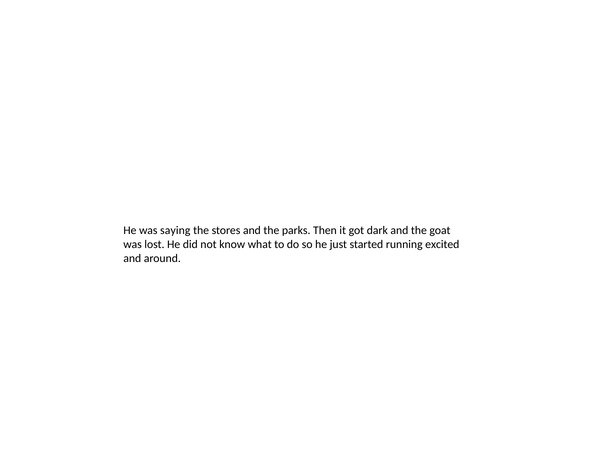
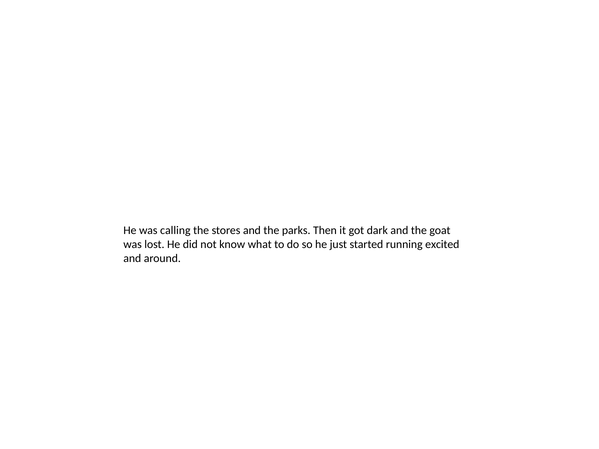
saying: saying -> calling (175, 230)
